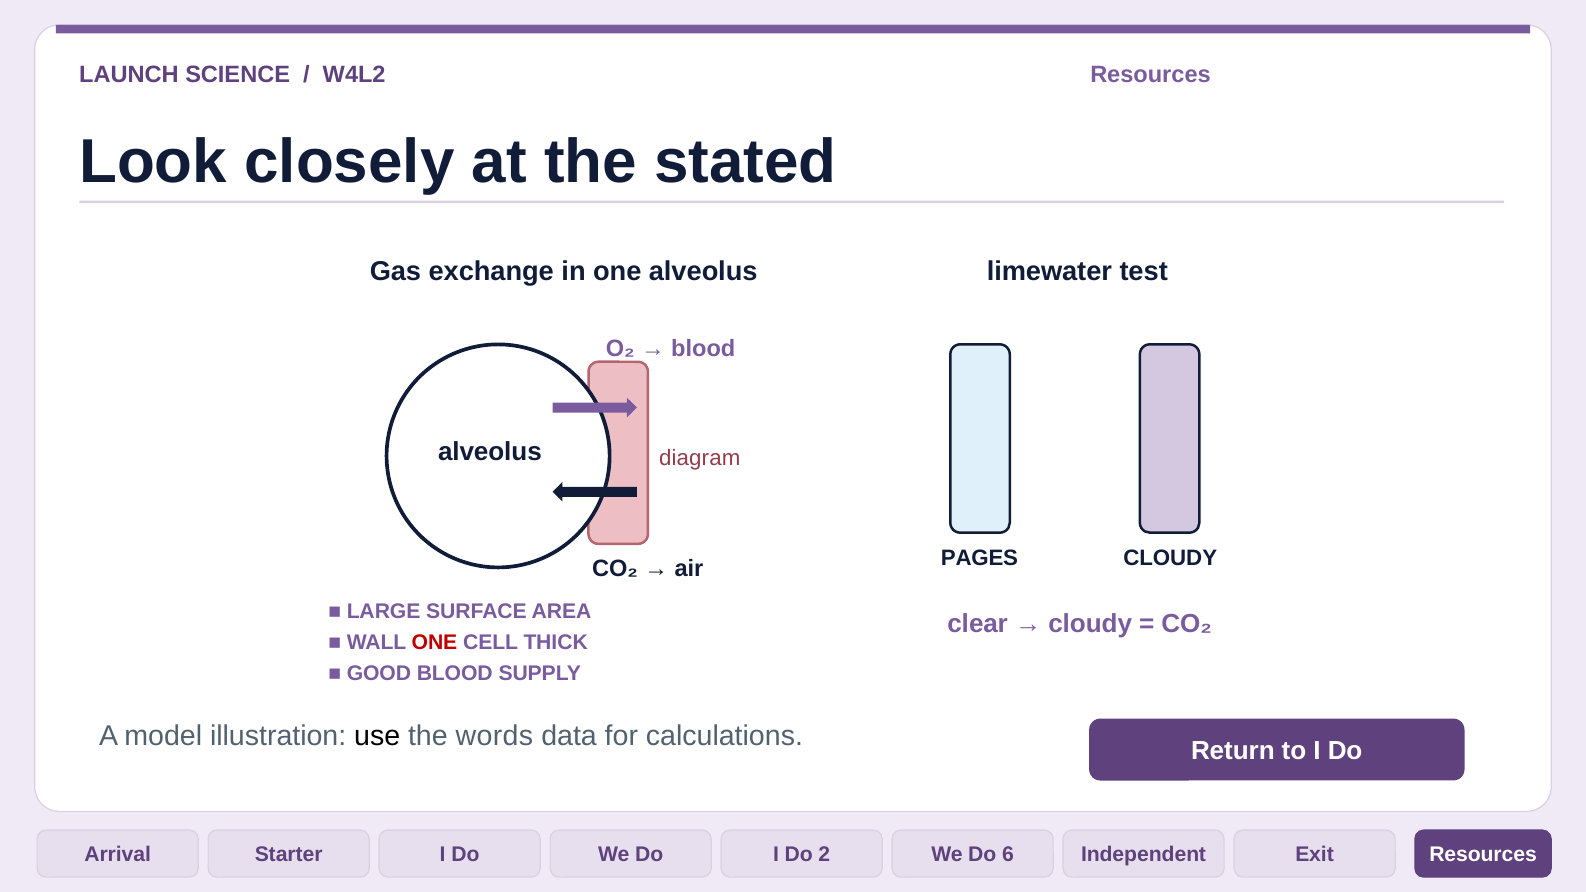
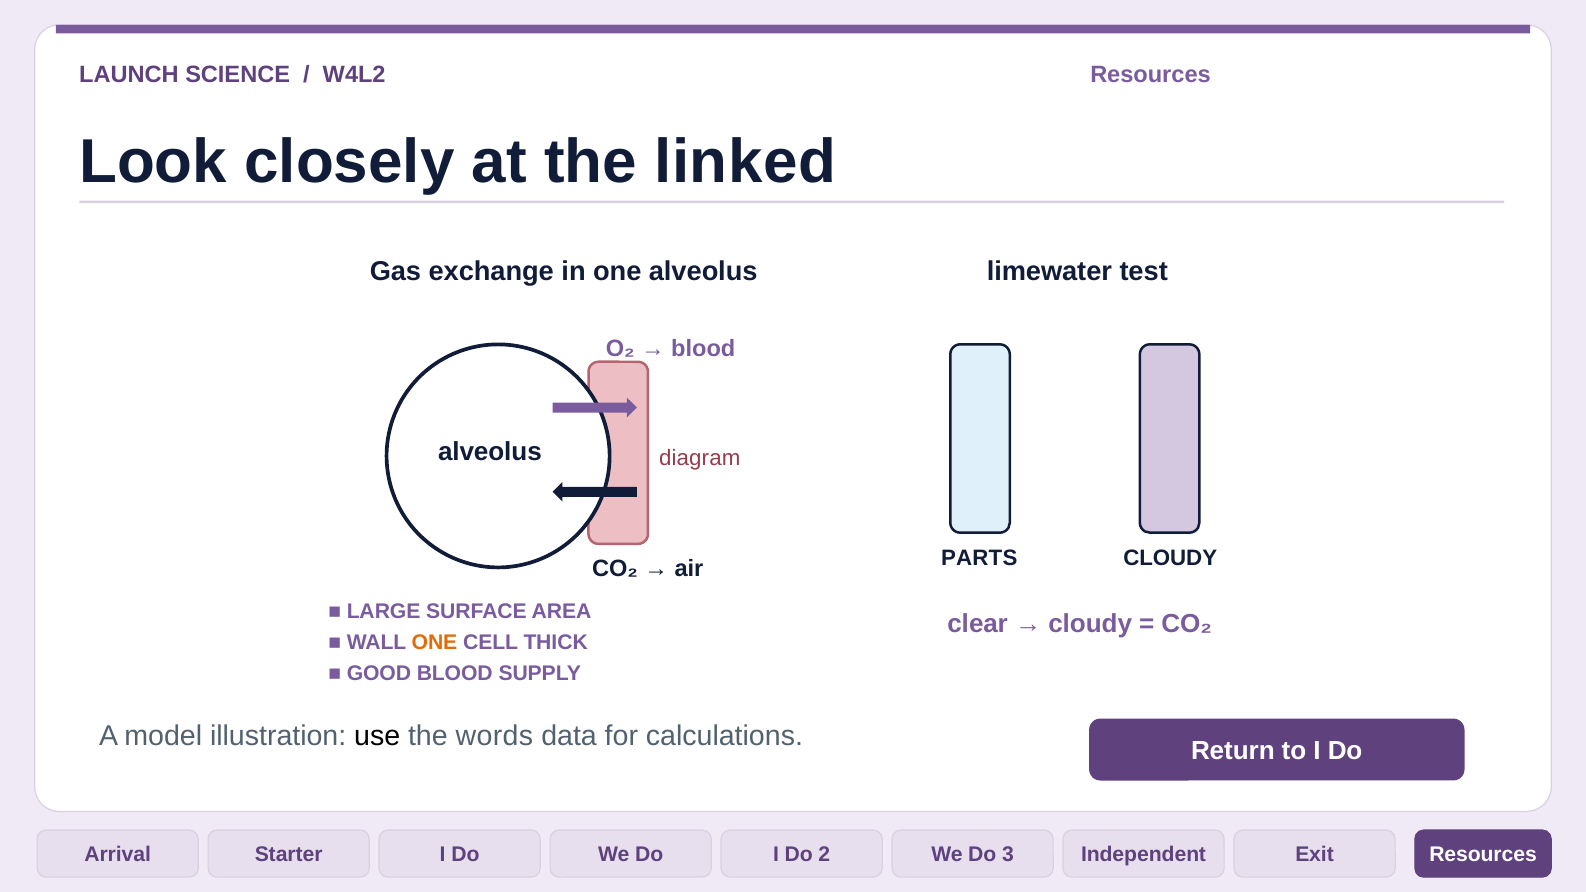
stated: stated -> linked (745, 162)
PAGES: PAGES -> PARTS (979, 558)
ONE colour: red -> orange (434, 643)
6: 6 -> 3 (1008, 855)
